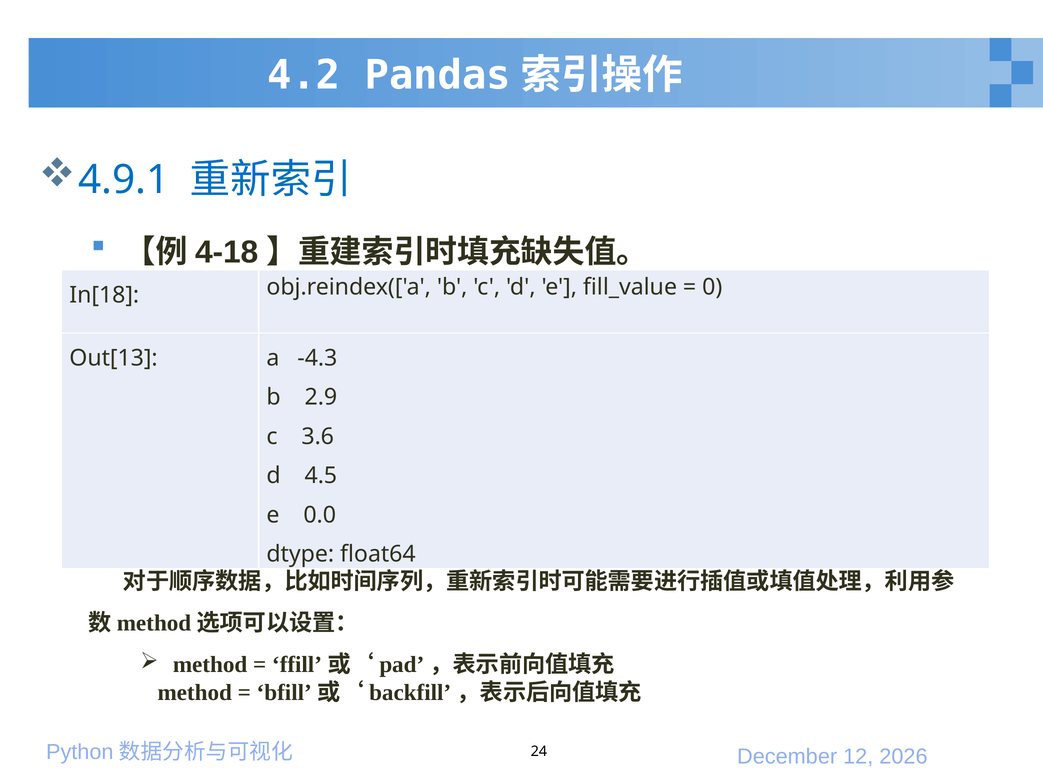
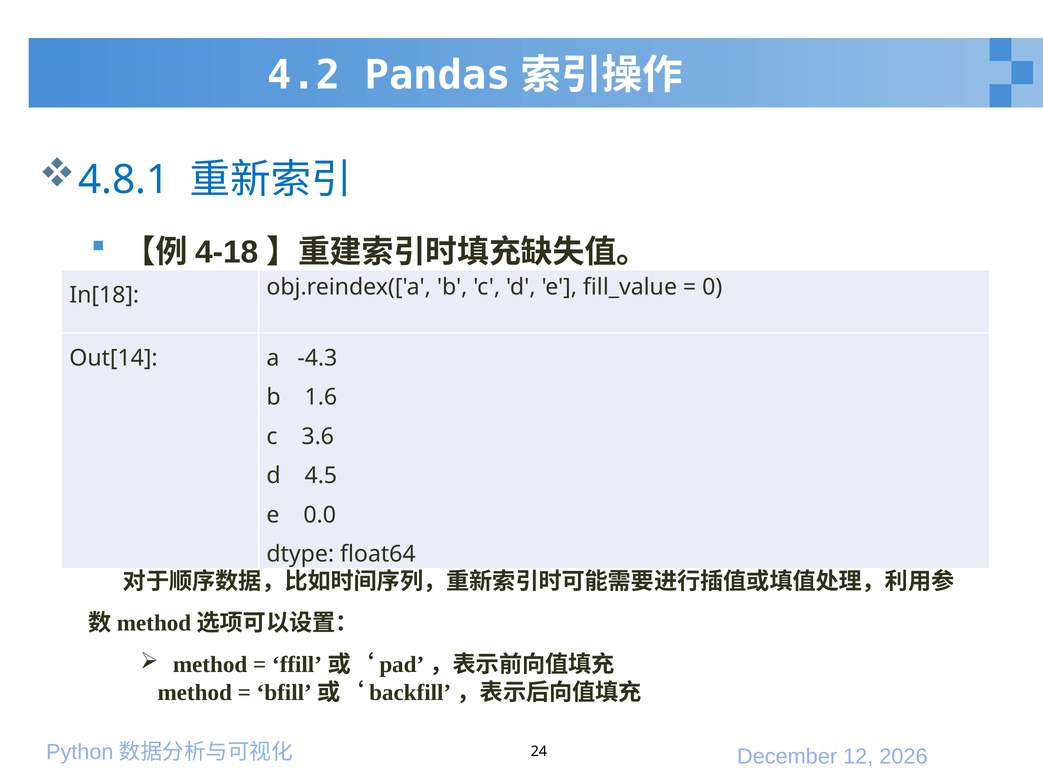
4.9.1: 4.9.1 -> 4.8.1 (124, 180)
Out[13: Out[13 -> Out[14 (114, 358)
2.9: 2.9 -> 1.6 (321, 397)
